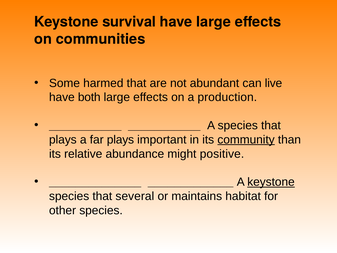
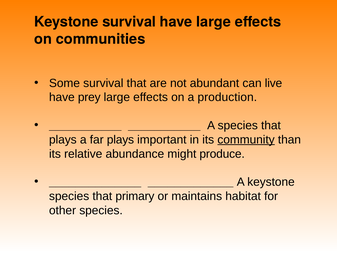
Some harmed: harmed -> survival (103, 83)
both: both -> prey (89, 97)
positive: positive -> produce (222, 154)
keystone underline: present -> none (271, 182)
several: several -> primary (135, 196)
